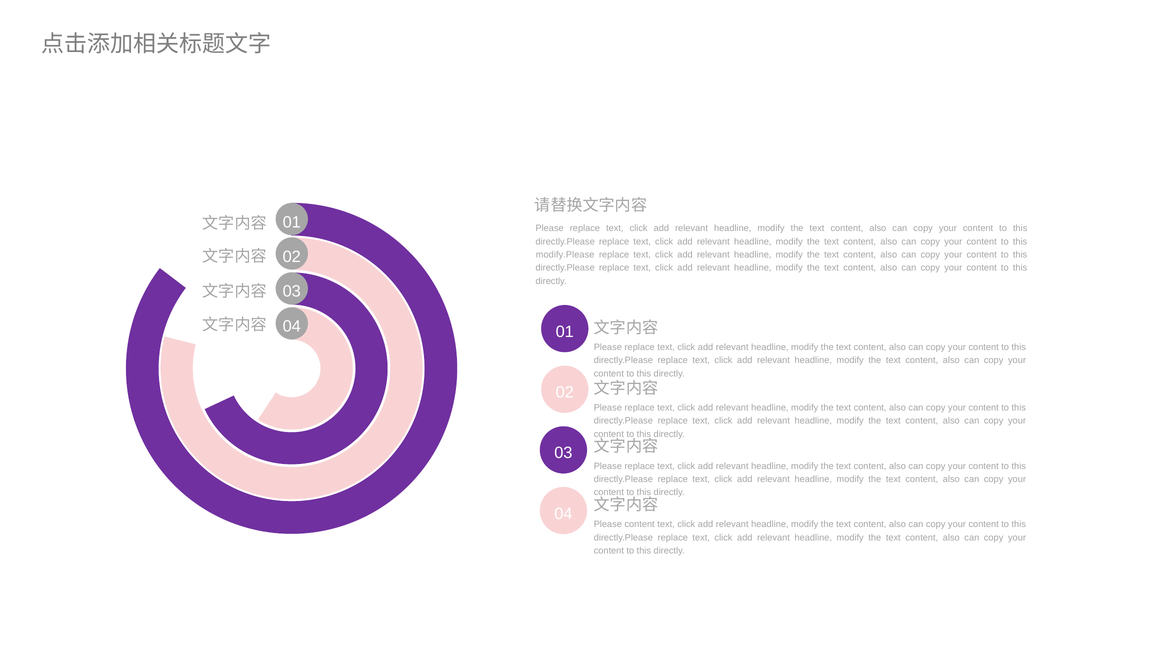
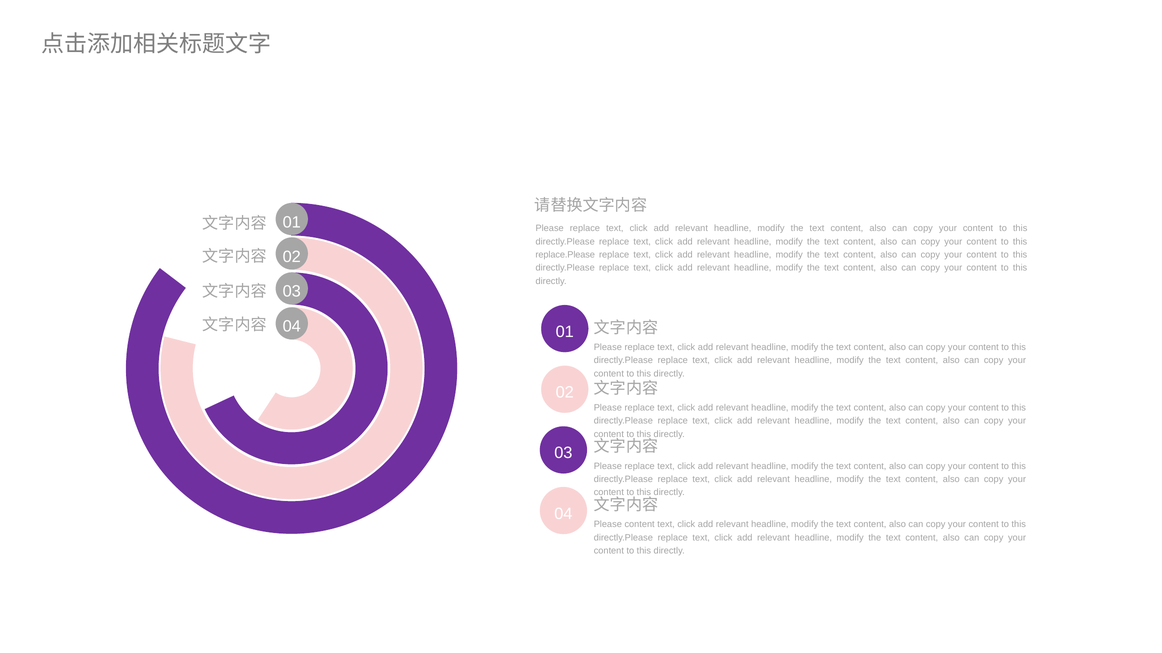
modify.Please: modify.Please -> replace.Please (565, 255)
